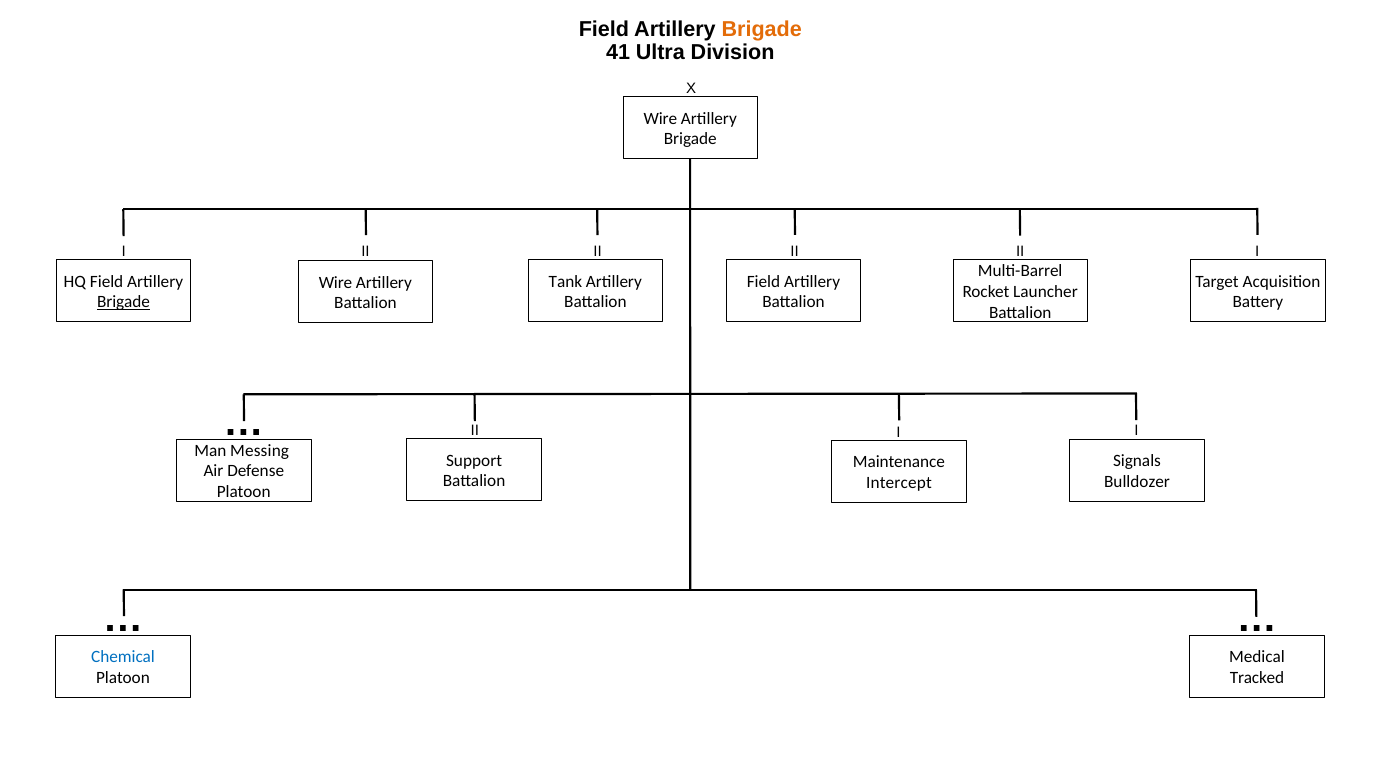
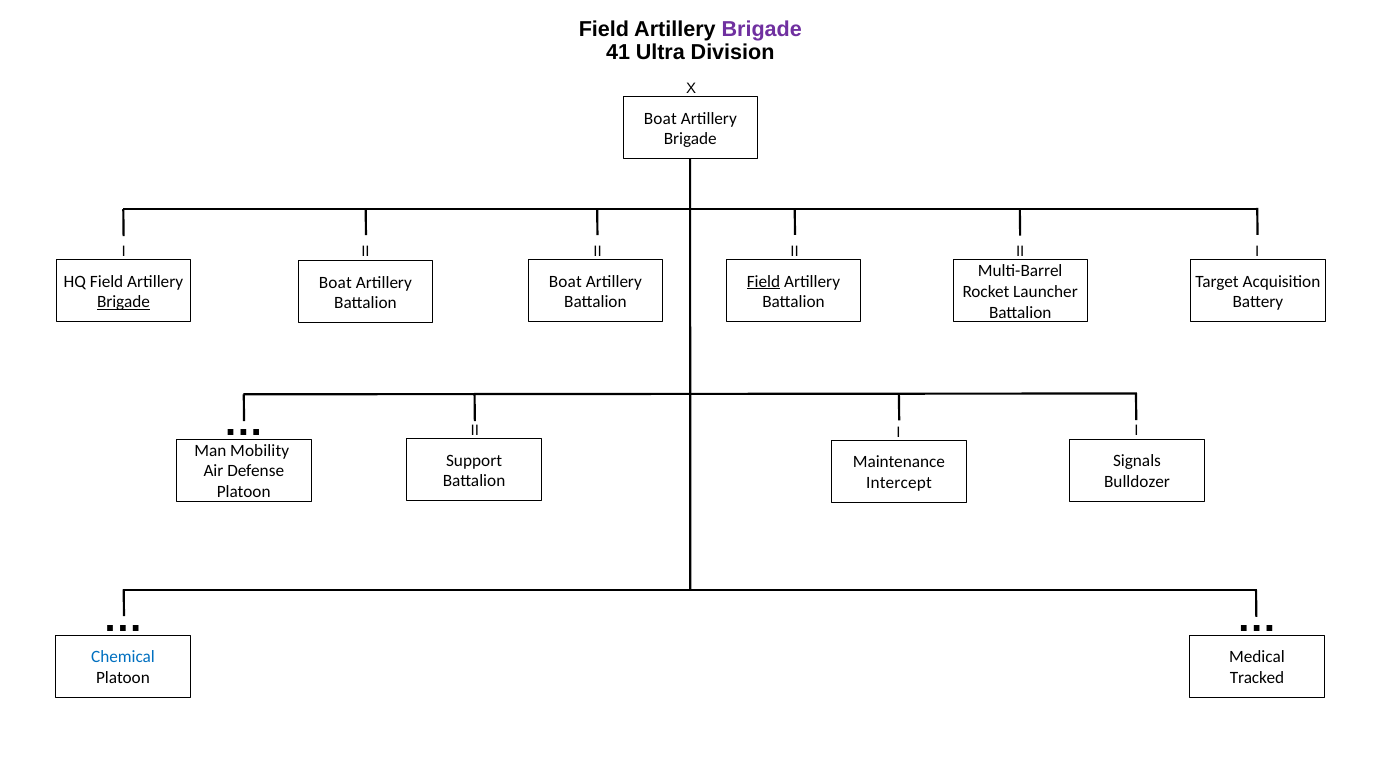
Brigade colour: orange -> purple (762, 29)
Wire: Wire -> Boat (660, 118)
Tank: Tank -> Boat (565, 281)
Field underline: none -> present (764, 281)
Wire: Wire -> Boat (335, 282)
Messing: Messing -> Mobility (260, 450)
